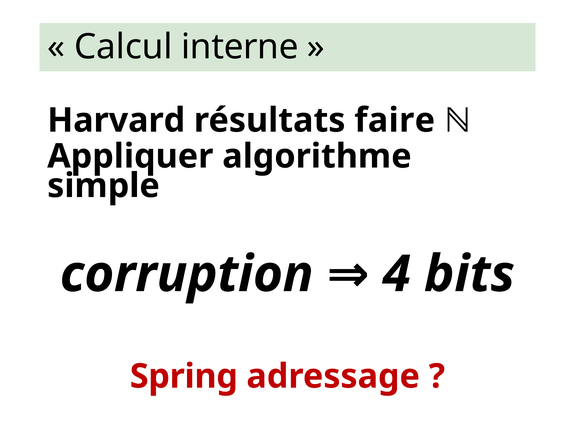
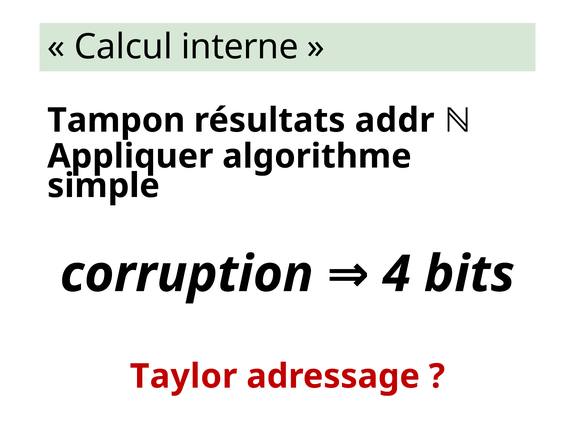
Harvard: Harvard -> Tampon (116, 120)
faire: faire -> addr (395, 120)
Spring: Spring -> Taylor (184, 376)
